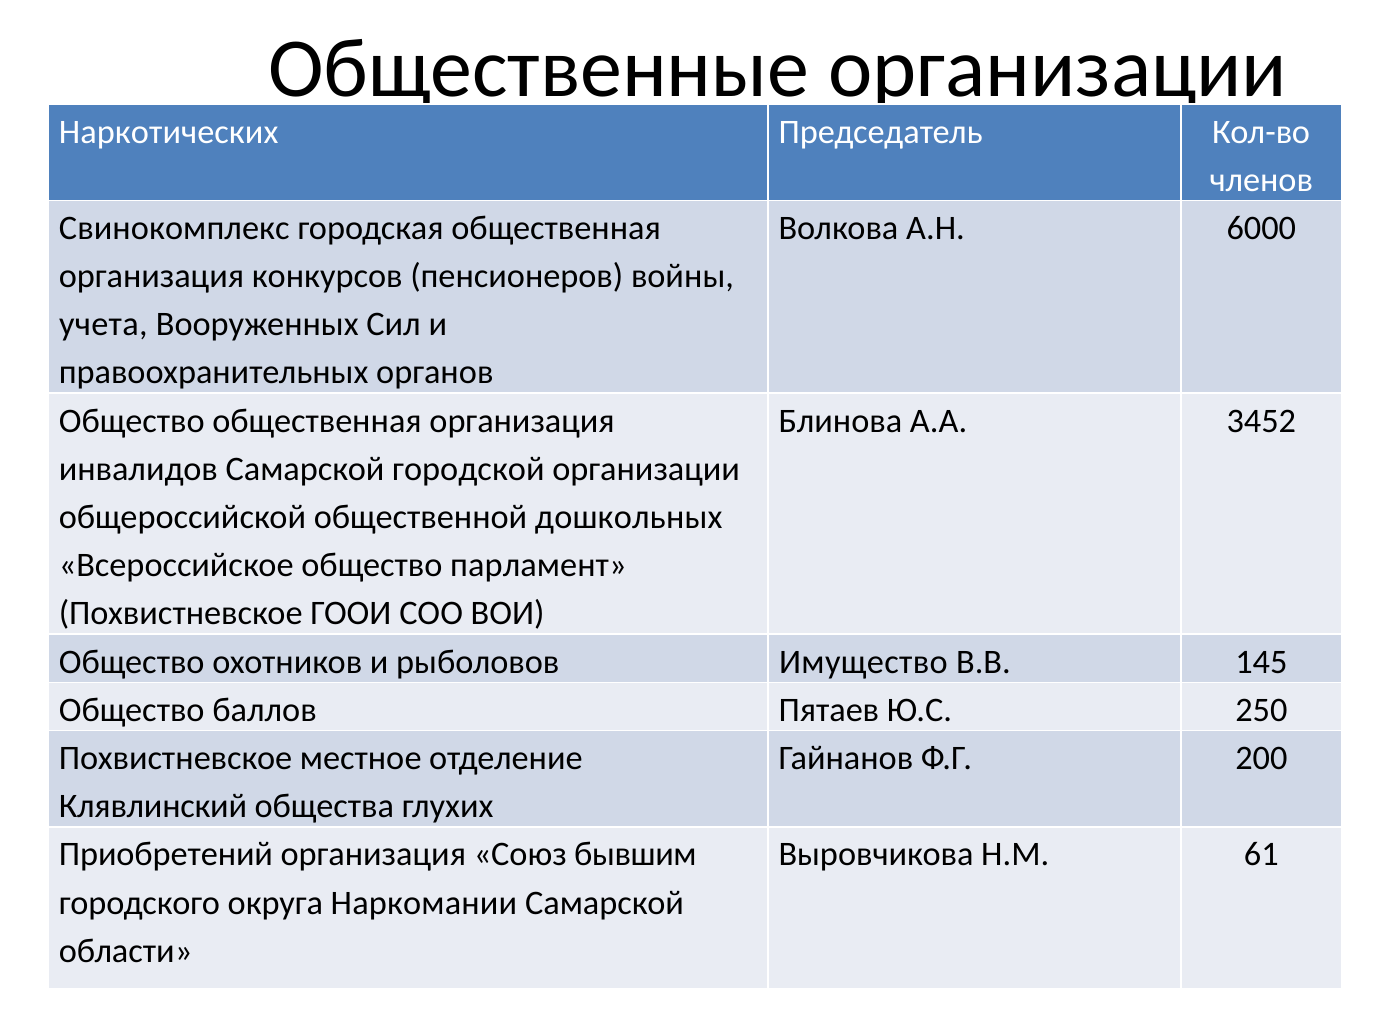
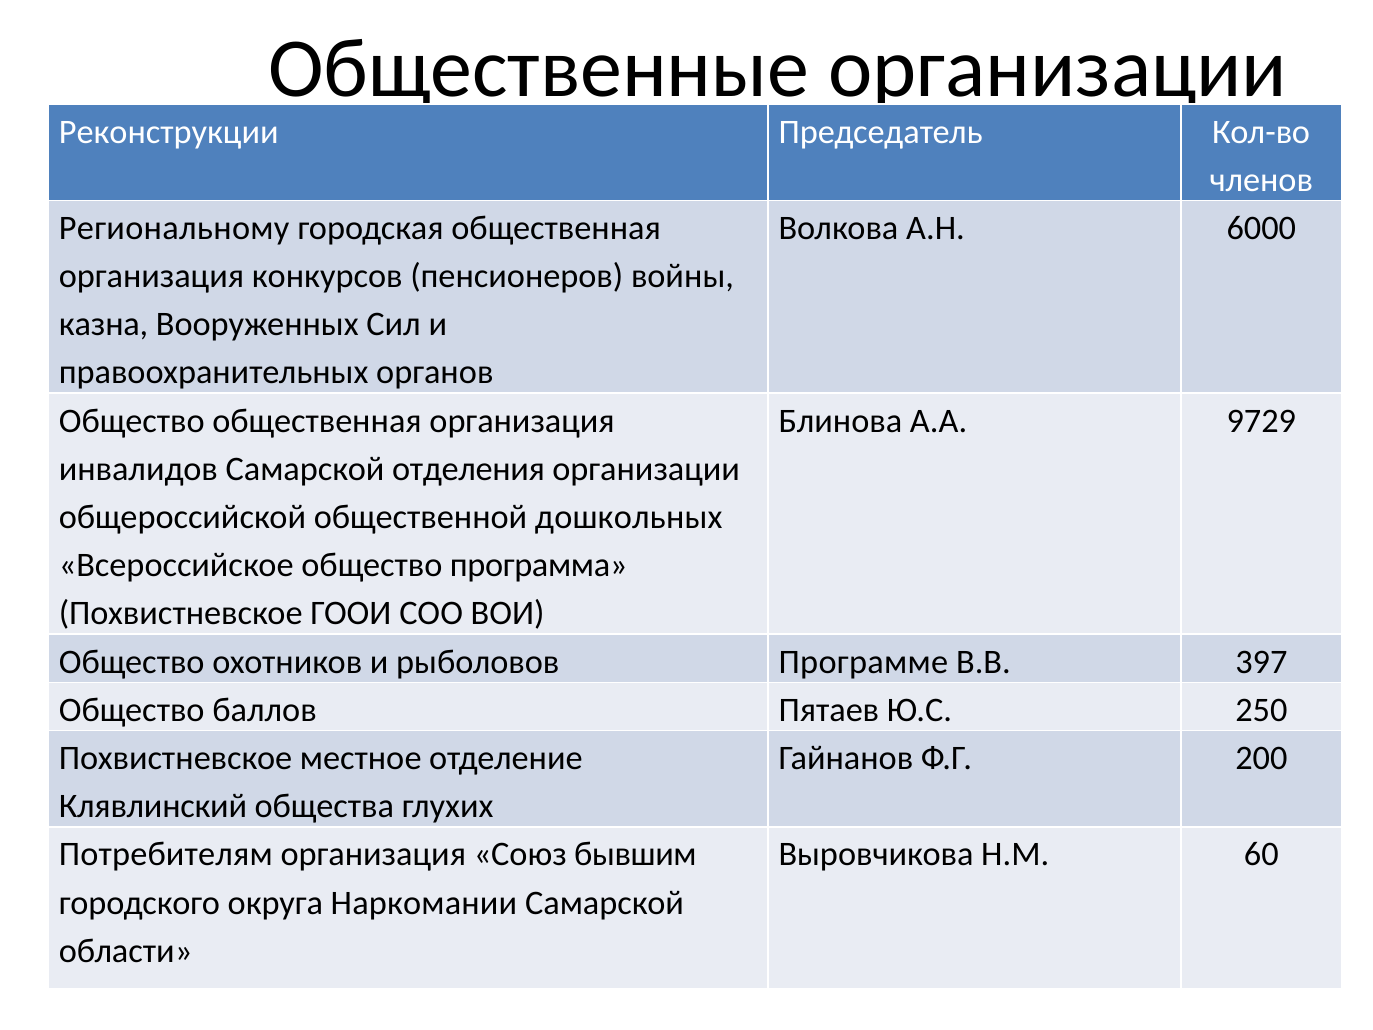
Наркотических: Наркотических -> Реконструкции (169, 132)
Свинокомплекс: Свинокомплекс -> Региональному (174, 228)
учета: учета -> казна (104, 324)
3452: 3452 -> 9729 (1261, 421)
городской: городской -> отделения (469, 469)
парламент: парламент -> программа (539, 565)
Имущество: Имущество -> Программе (863, 662)
145: 145 -> 397 (1261, 662)
Приобретений: Приобретений -> Потребителям (166, 854)
61: 61 -> 60 (1261, 854)
